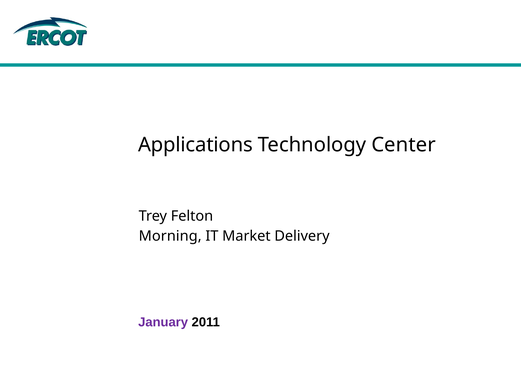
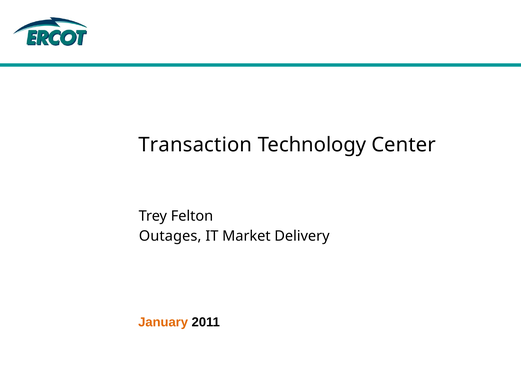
Applications: Applications -> Transaction (195, 145)
Morning: Morning -> Outages (170, 237)
January colour: purple -> orange (163, 323)
